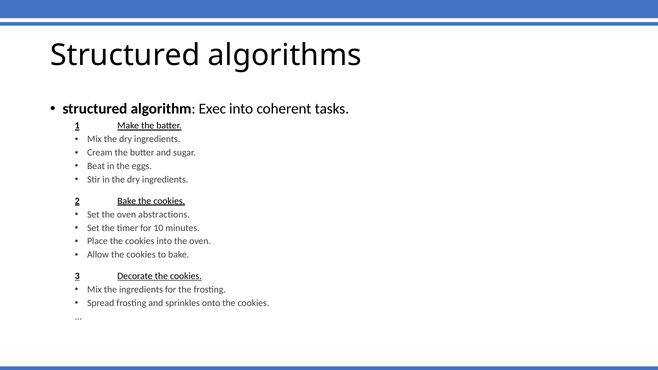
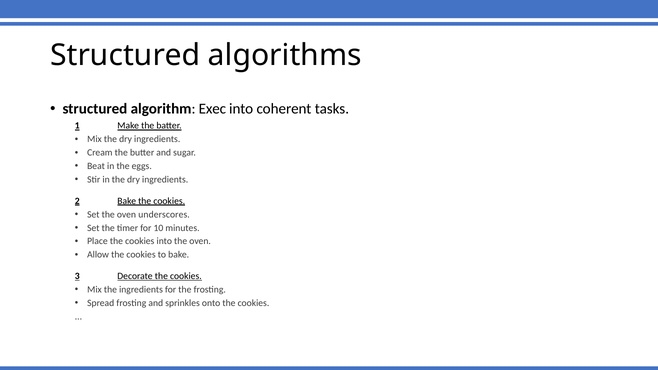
abstractions: abstractions -> underscores (164, 214)
